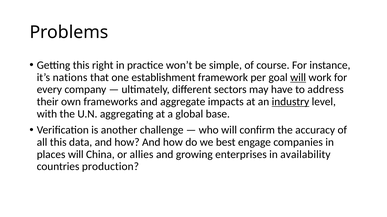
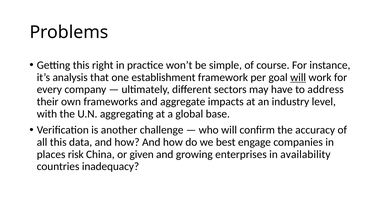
nations: nations -> analysis (70, 78)
industry underline: present -> none (290, 102)
places will: will -> risk (76, 155)
allies: allies -> given (142, 155)
production: production -> inadequacy (111, 167)
